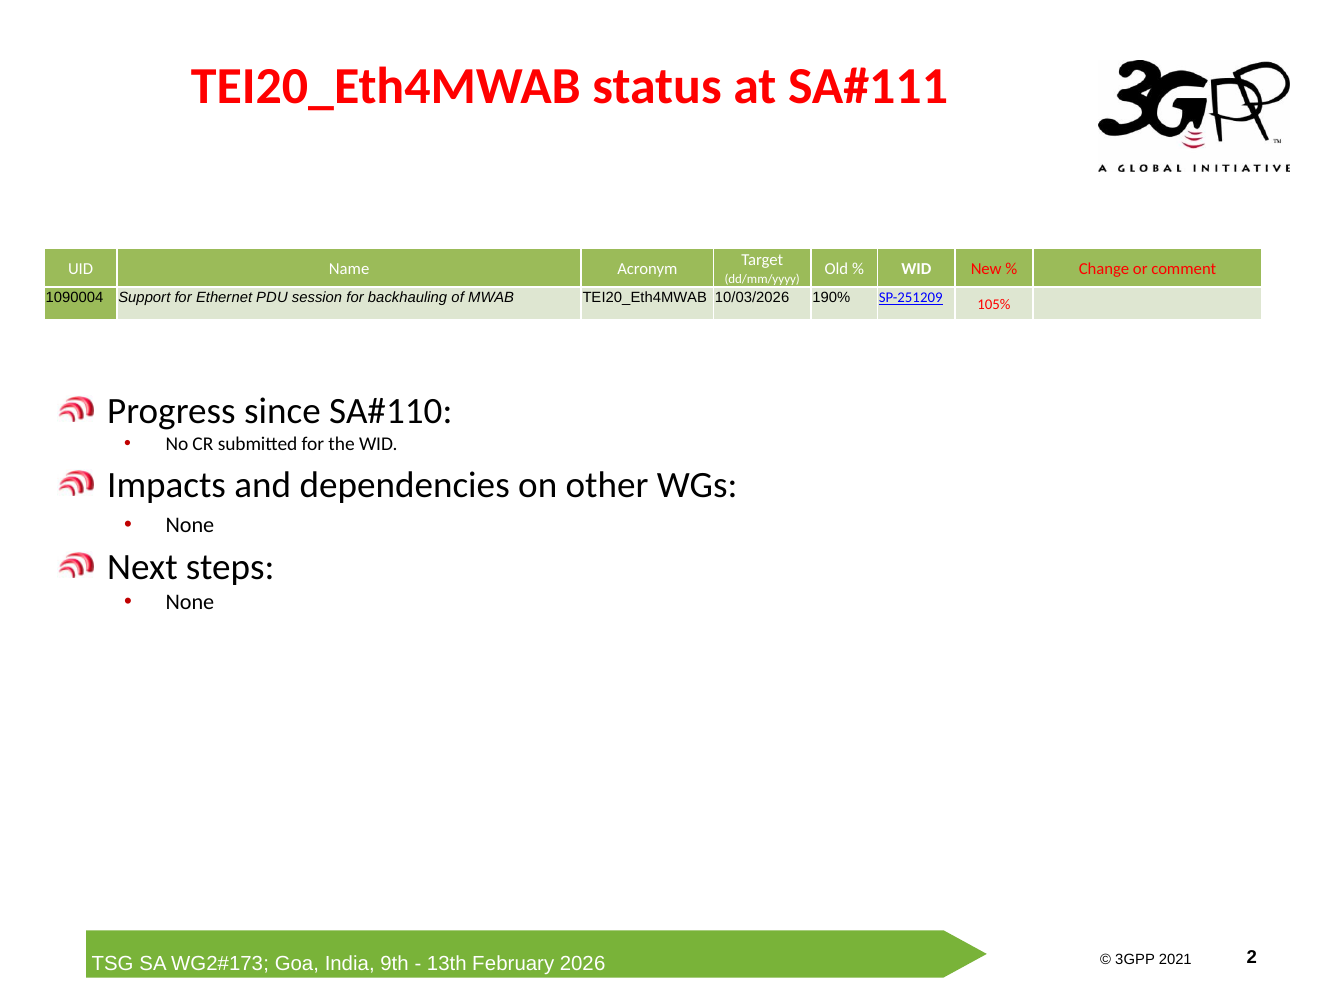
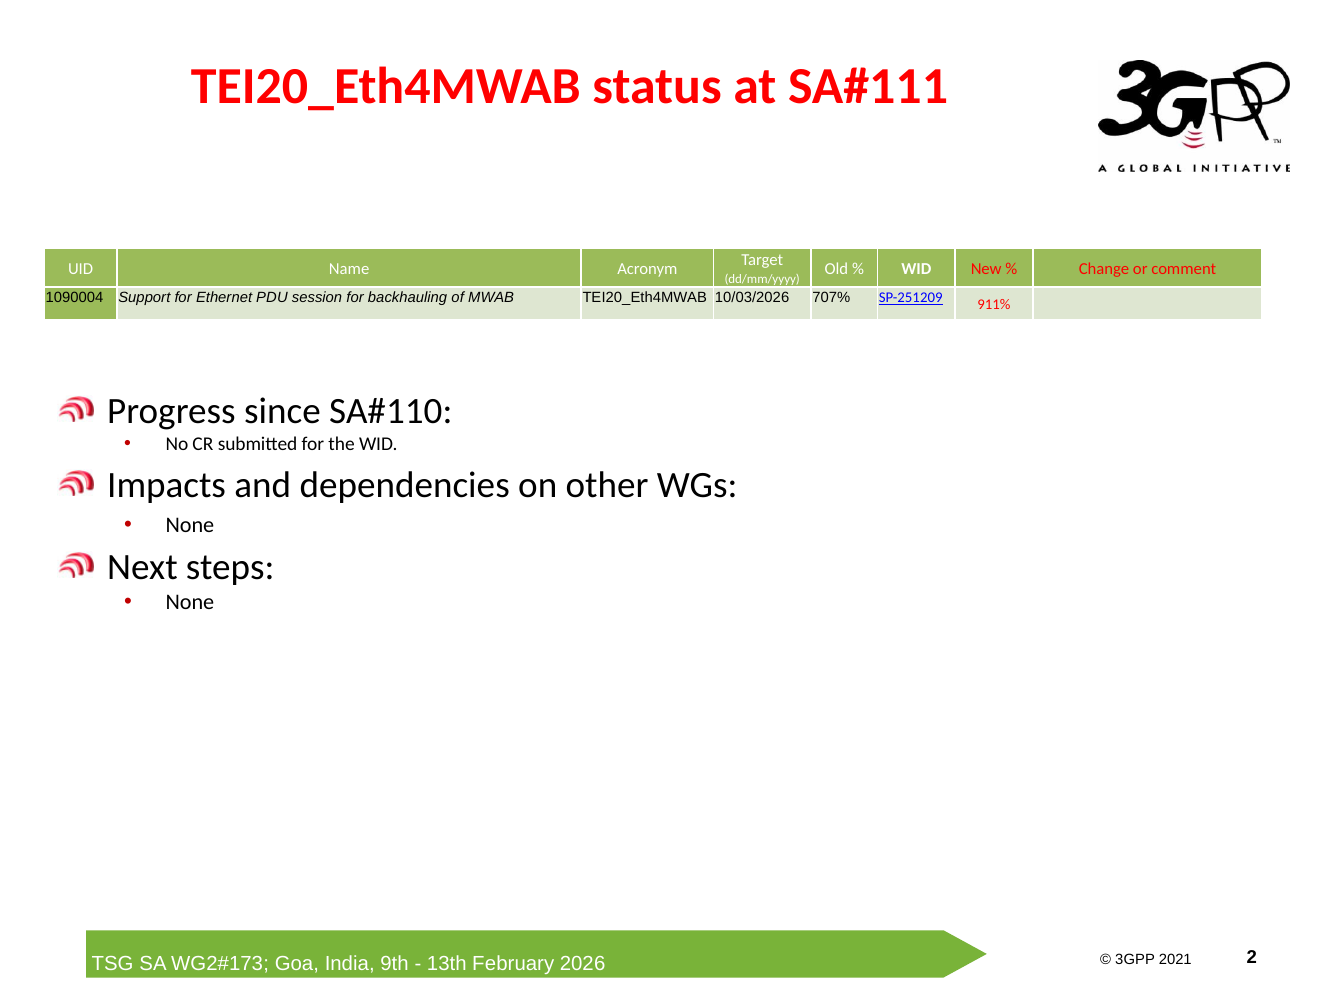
190%: 190% -> 707% (831, 297)
105%: 105% -> 911% (994, 305)
